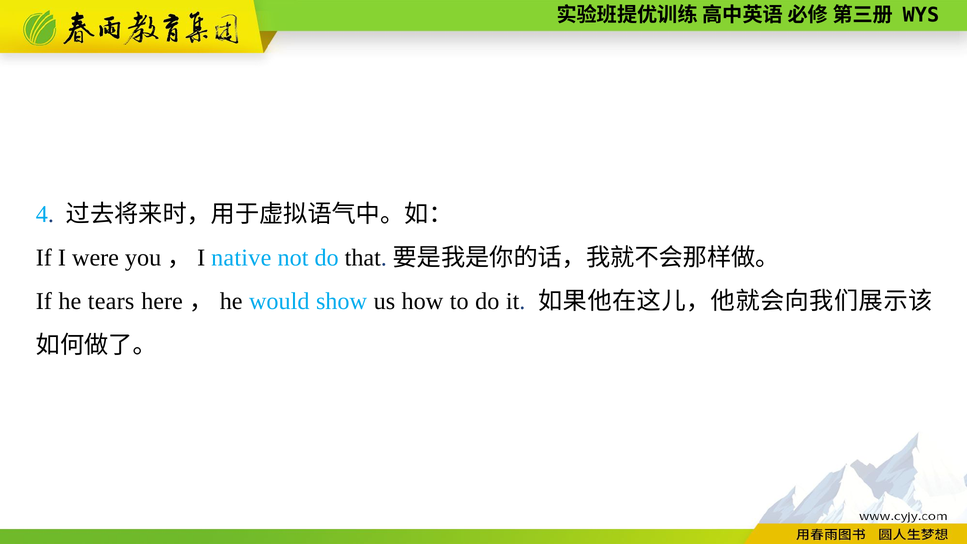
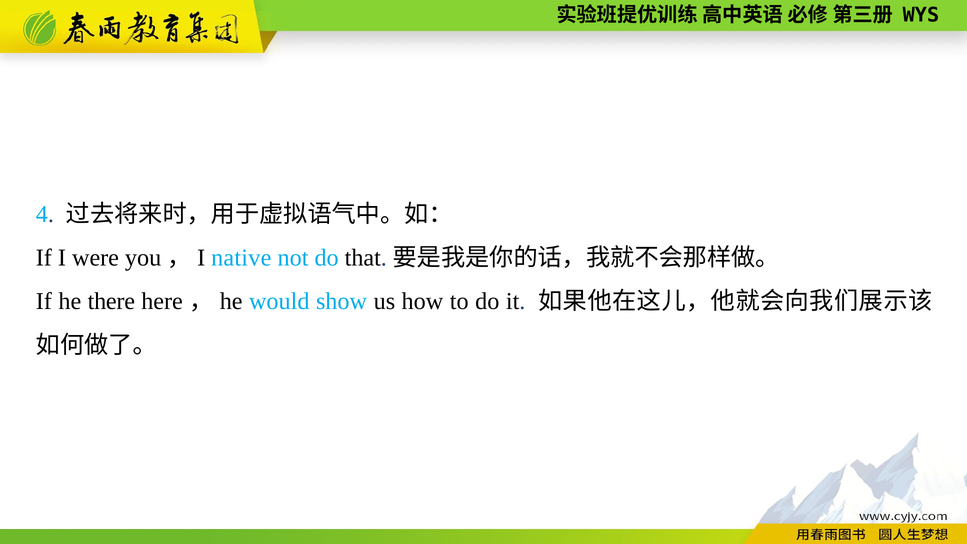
tears: tears -> there (111, 302)
